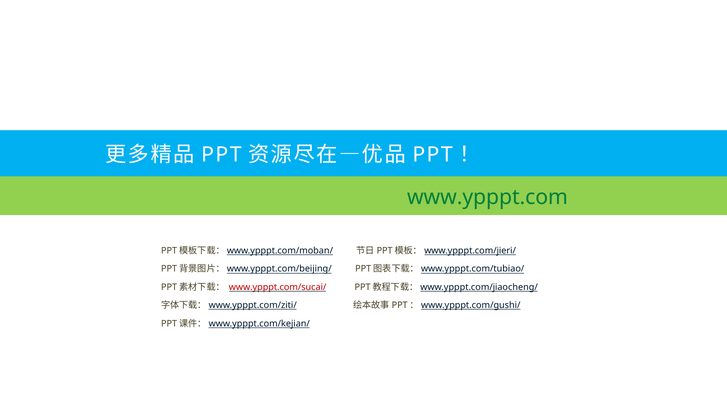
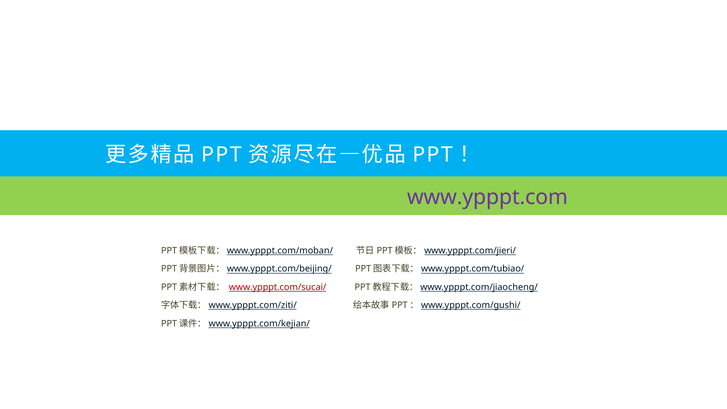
www.ypppt.com colour: green -> purple (487, 197)
